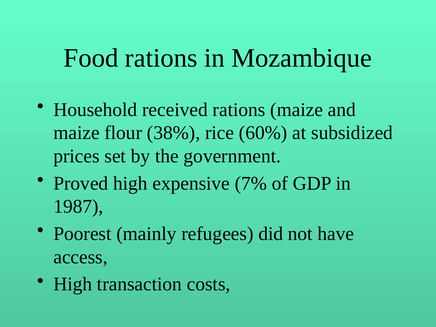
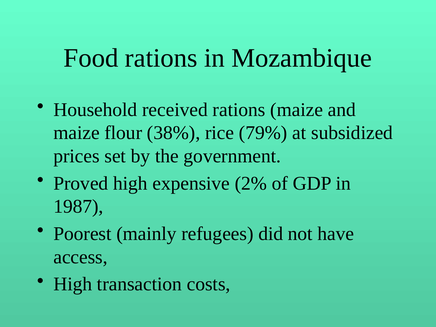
60%: 60% -> 79% (263, 133)
7%: 7% -> 2% (251, 183)
